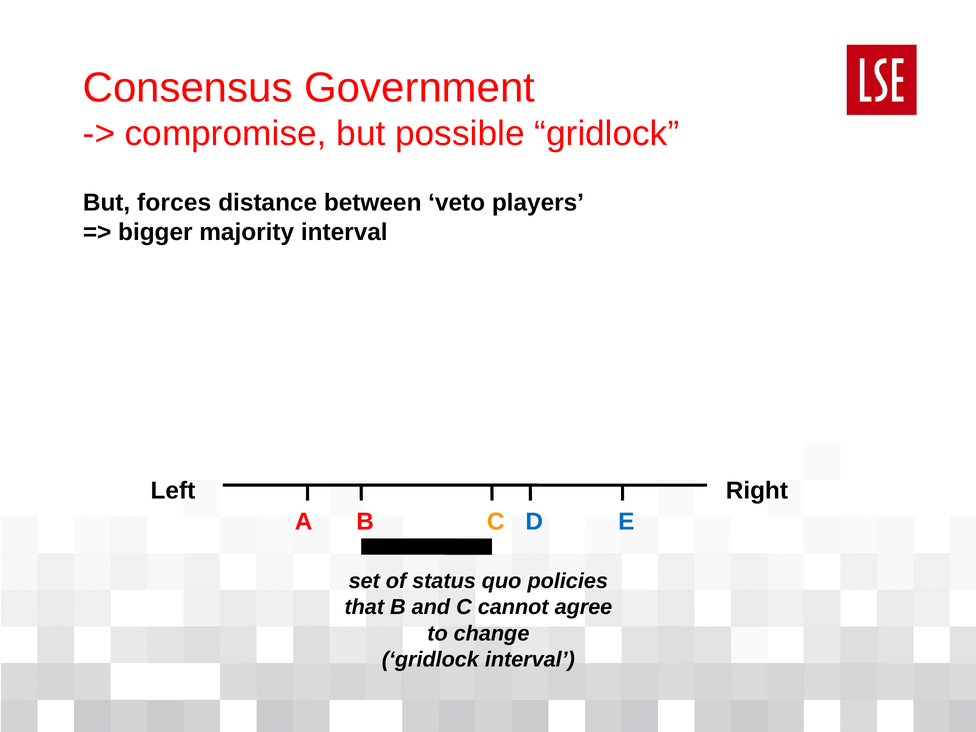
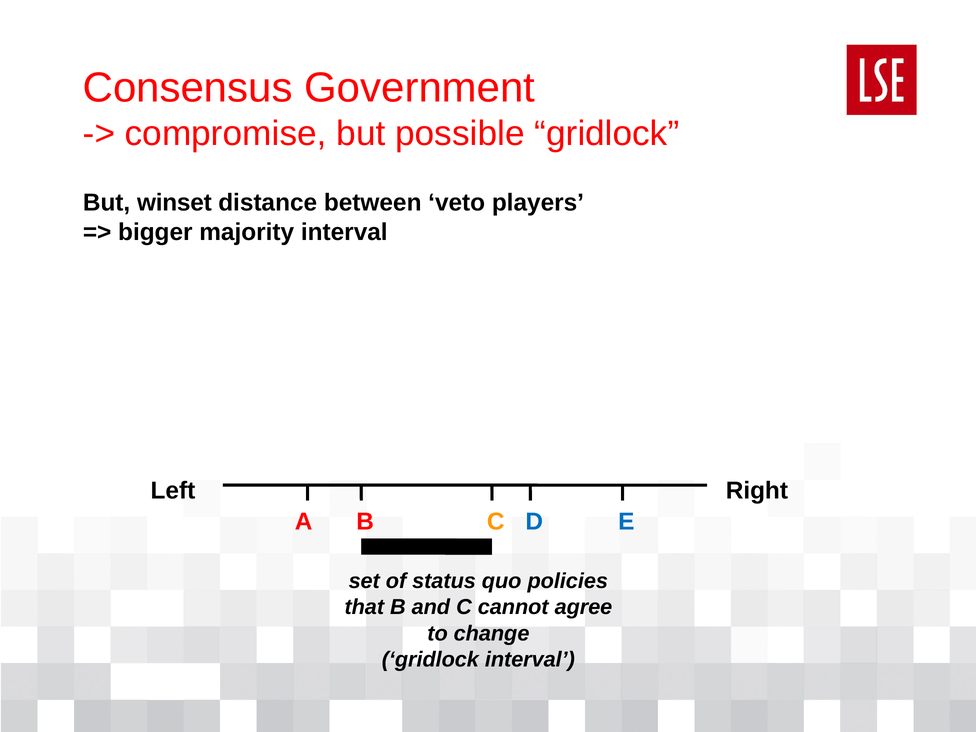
forces: forces -> winset (174, 203)
